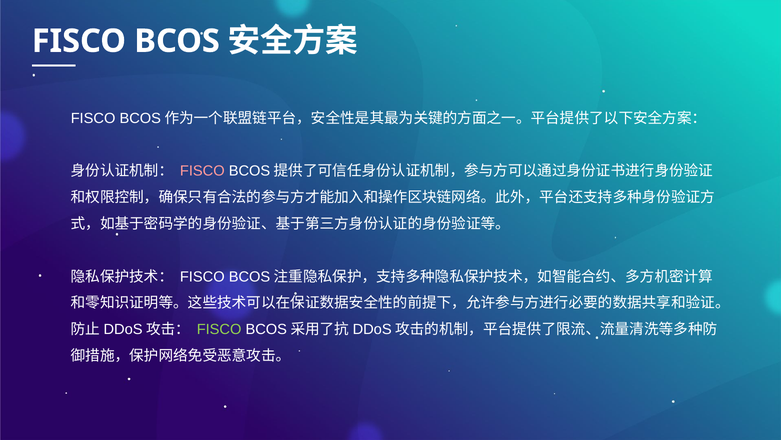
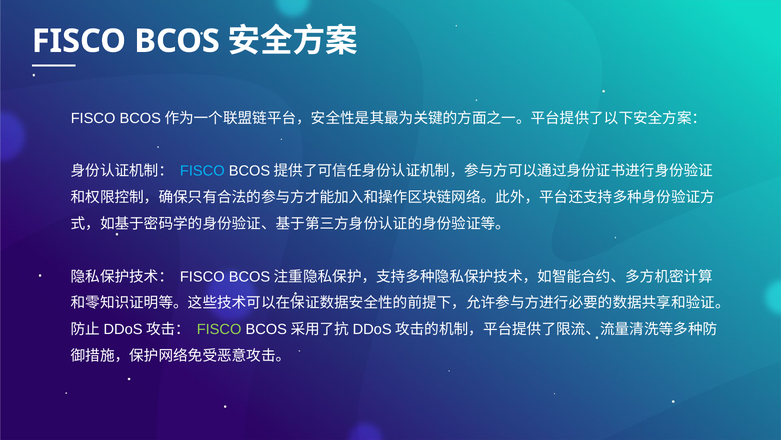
FISCO colour: pink -> light blue (202, 171)
